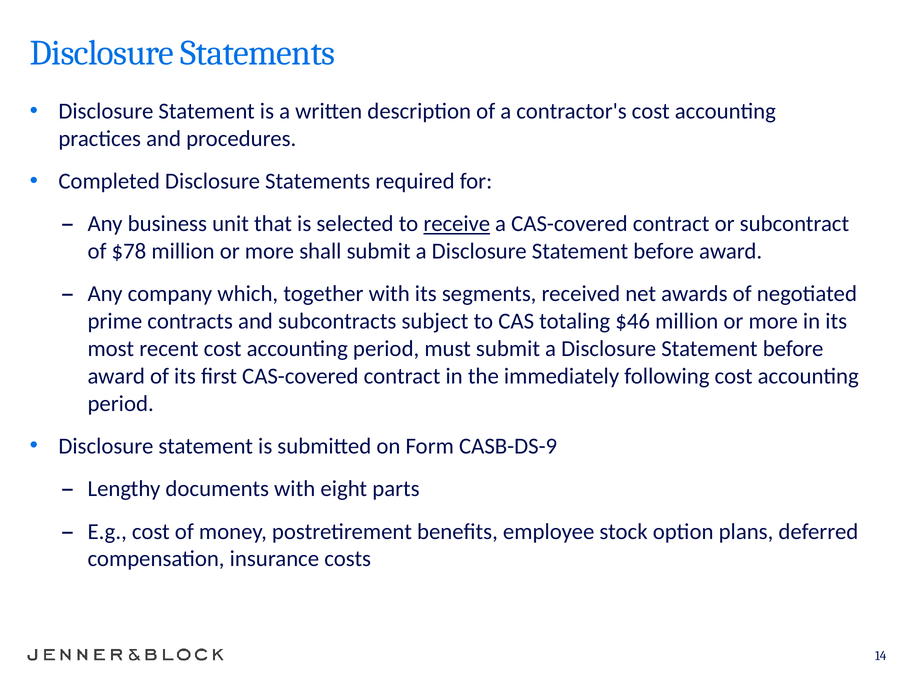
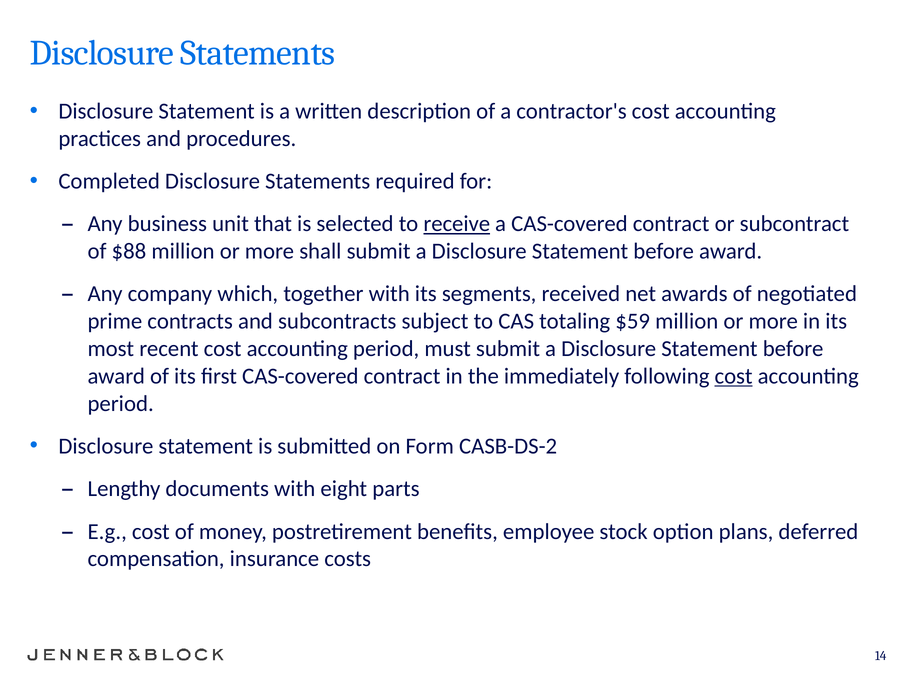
$78: $78 -> $88 (129, 251)
$46: $46 -> $59 (633, 321)
cost underline: none -> present (734, 376)
CASB-DS-9: CASB-DS-9 -> CASB-DS-2 (508, 446)
